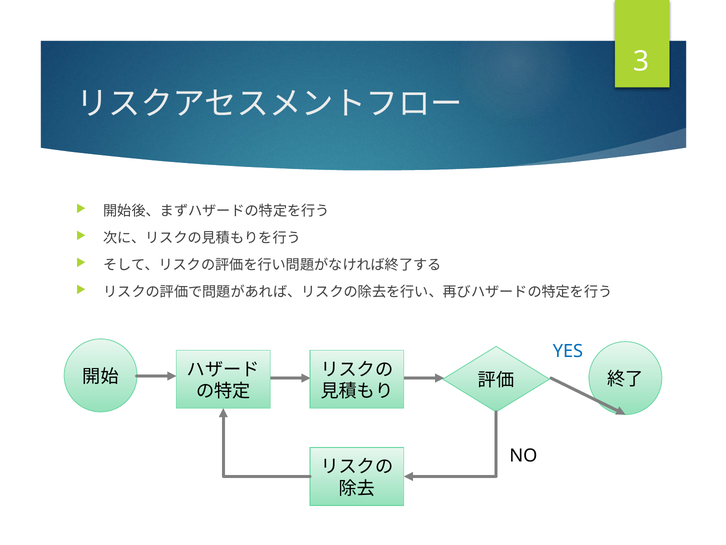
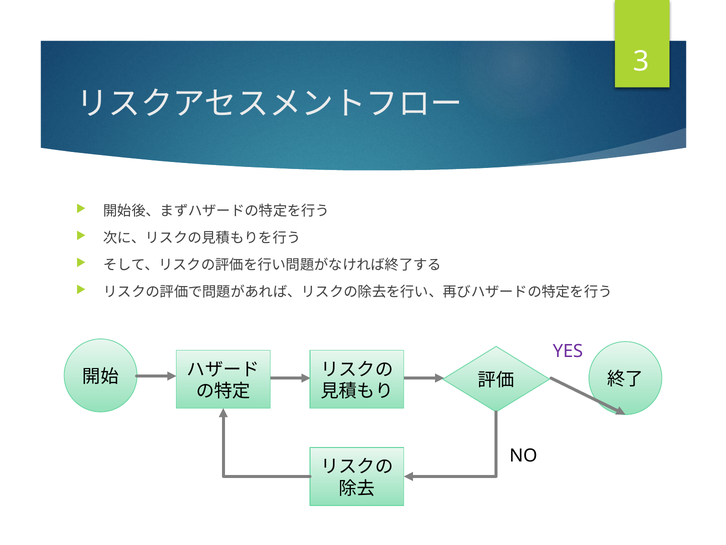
YES colour: blue -> purple (568, 351)
